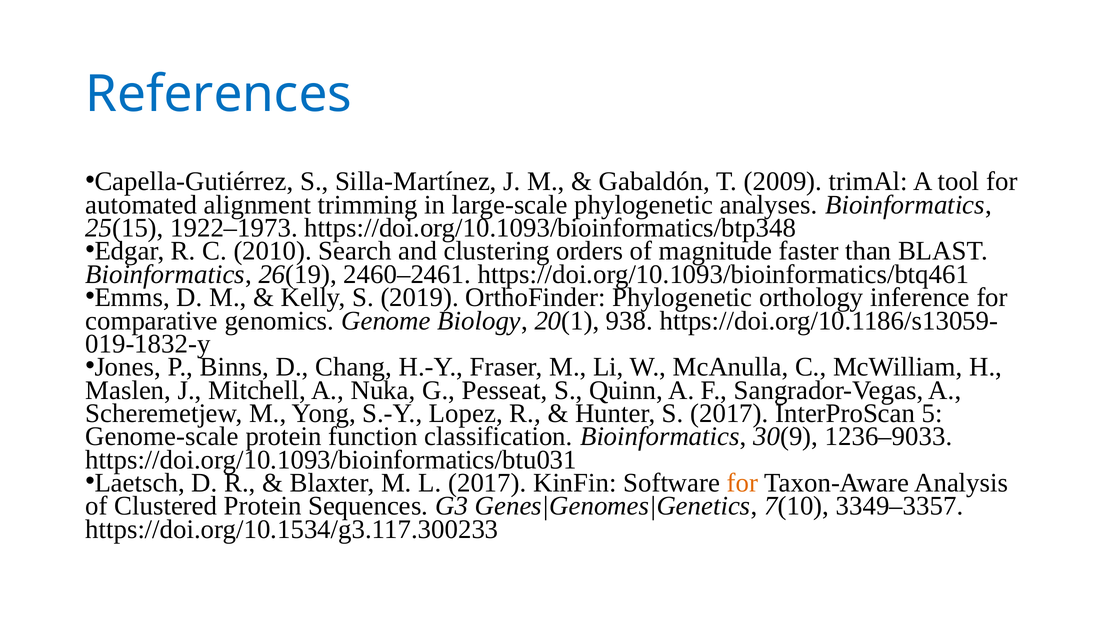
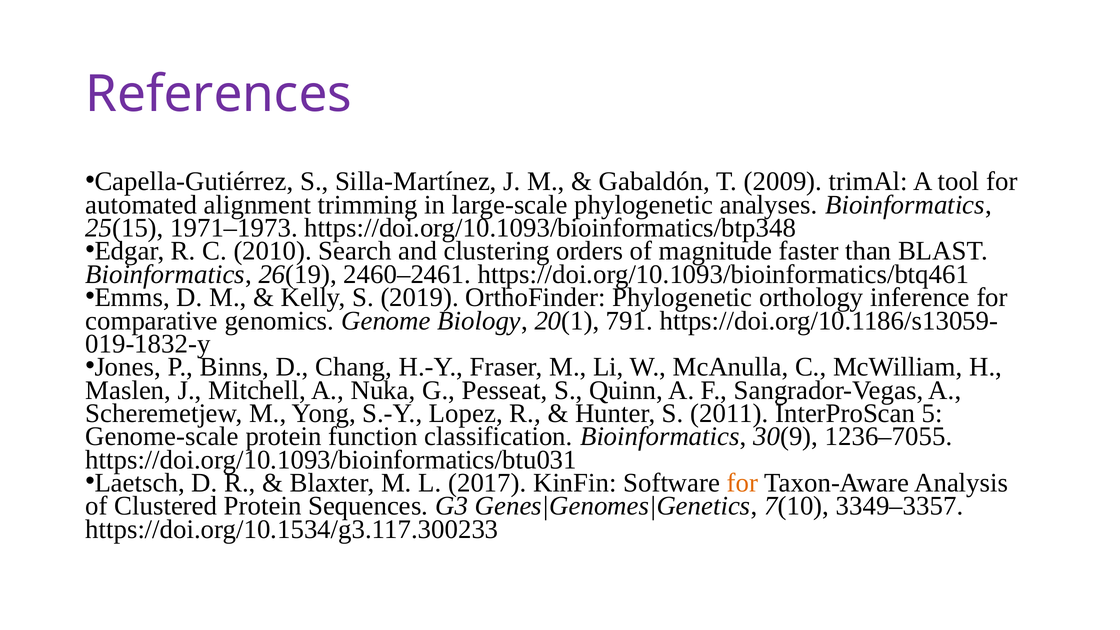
References colour: blue -> purple (219, 94)
1922–1973: 1922–1973 -> 1971–1973 (234, 228)
938: 938 -> 791 (629, 321)
S 2017: 2017 -> 2011 (729, 413)
1236–9033: 1236–9033 -> 1236–7055 (889, 437)
